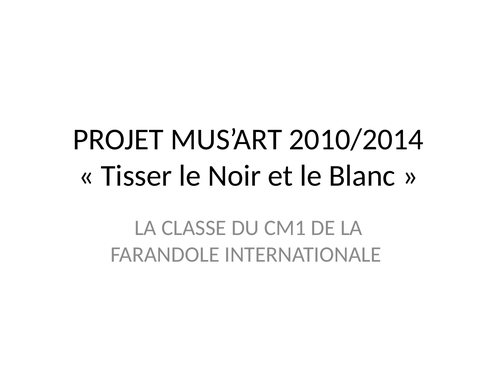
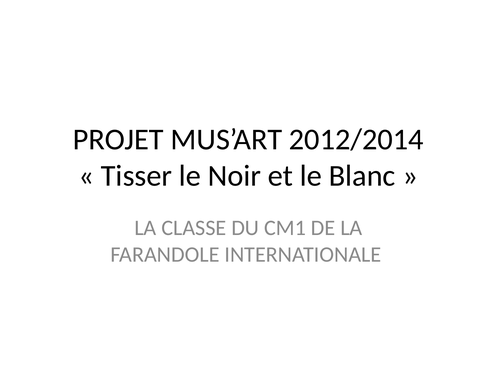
2010/2014: 2010/2014 -> 2012/2014 (356, 140)
